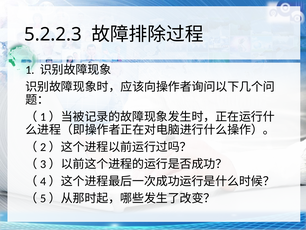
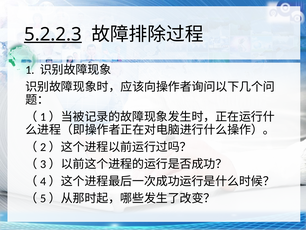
5.2.2.3 underline: none -> present (53, 34)
